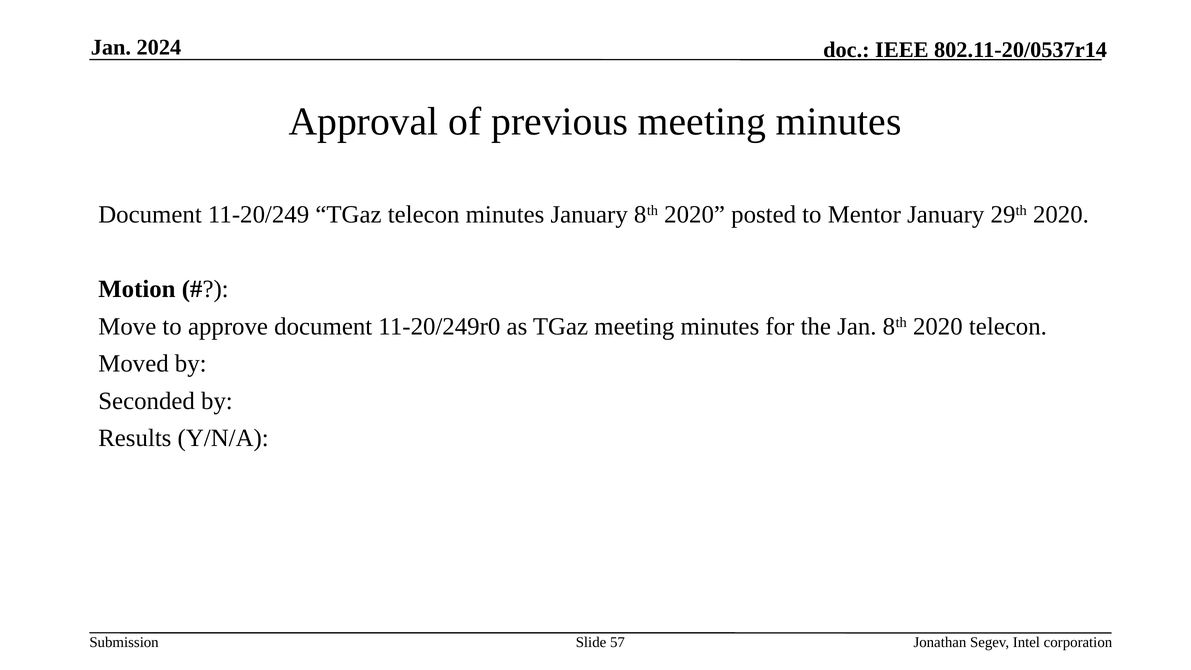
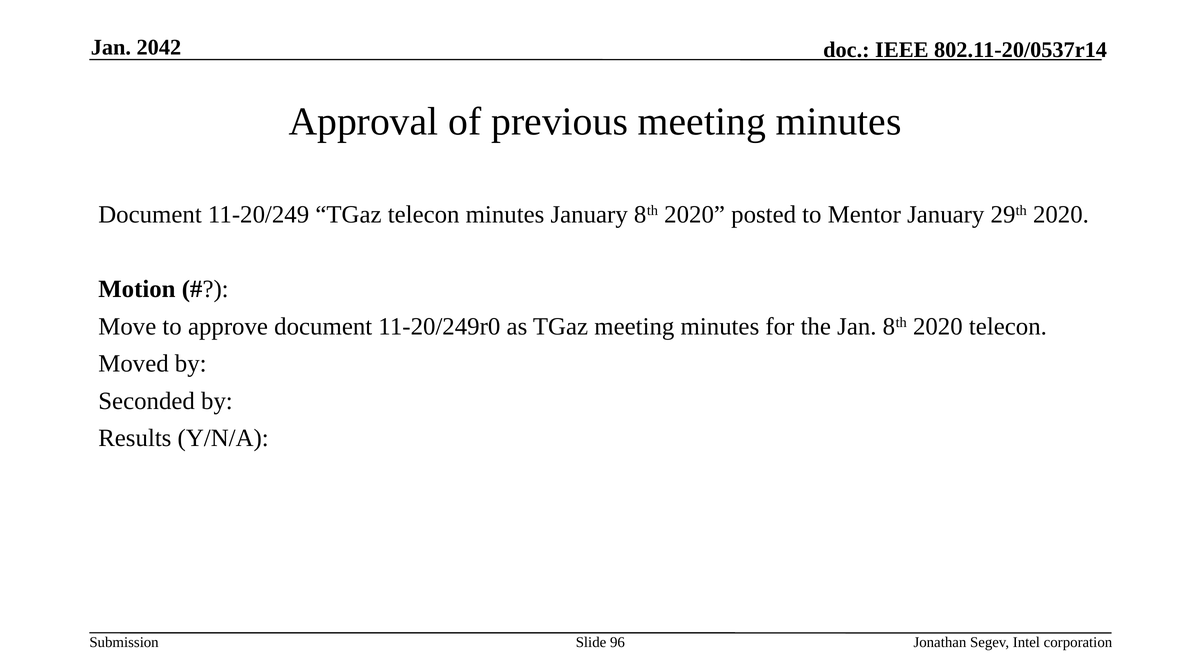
2024: 2024 -> 2042 (159, 47)
57: 57 -> 96 (617, 643)
